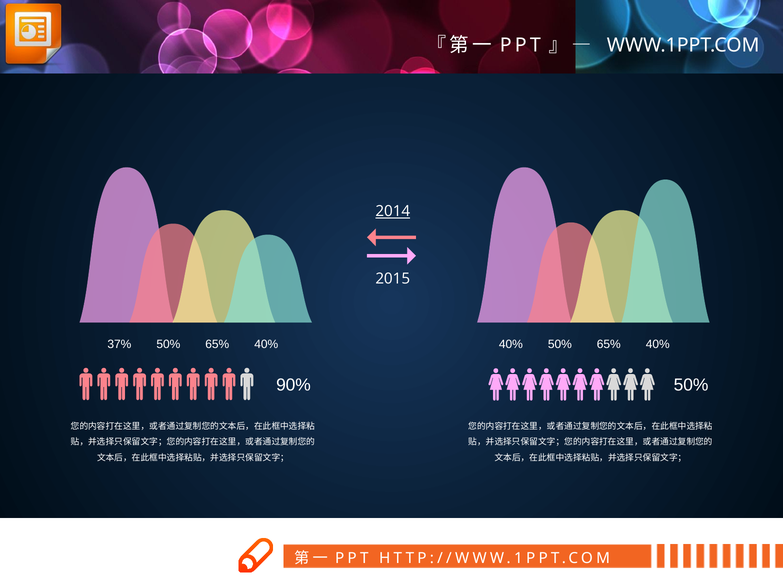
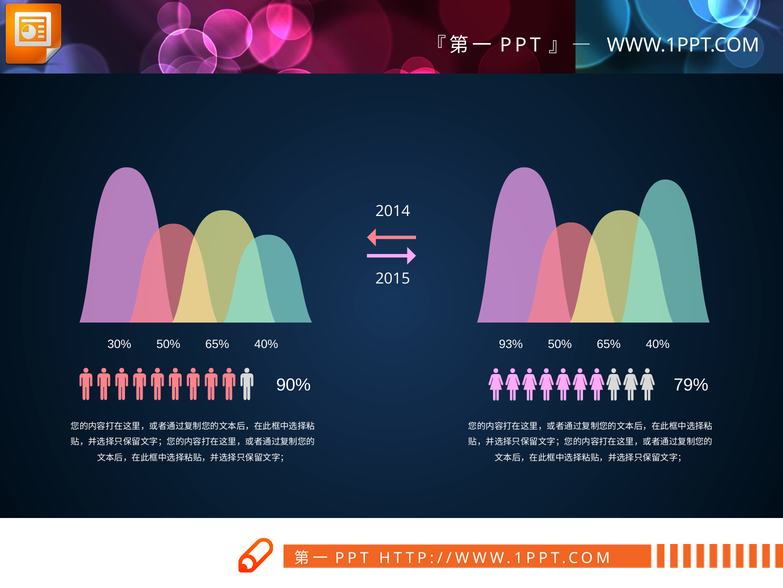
2014 underline: present -> none (393, 211)
37%: 37% -> 30% (119, 344)
40% 40%: 40% -> 93% (511, 344)
50%: 50% -> 79% (691, 385)
